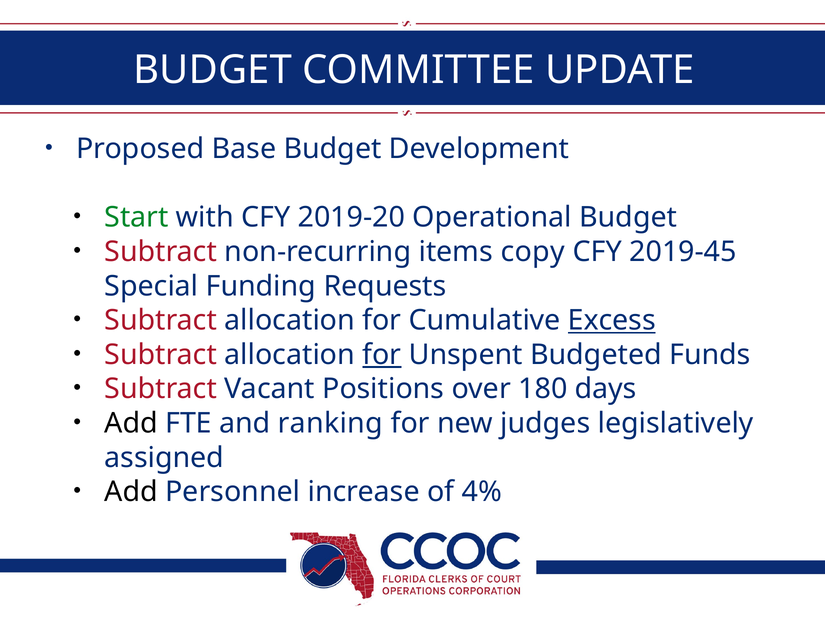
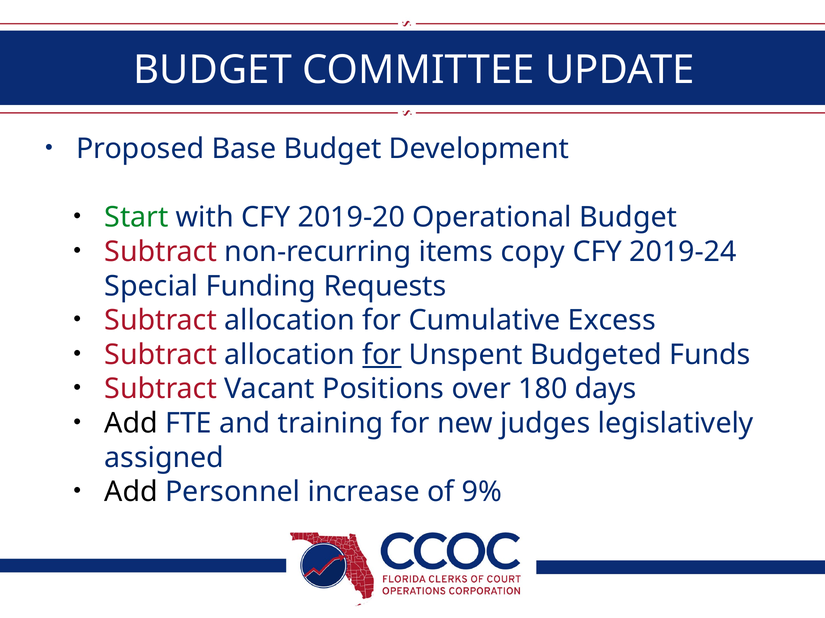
2019-45: 2019-45 -> 2019-24 (683, 252)
Excess underline: present -> none (612, 321)
ranking: ranking -> training (331, 424)
4%: 4% -> 9% (482, 493)
